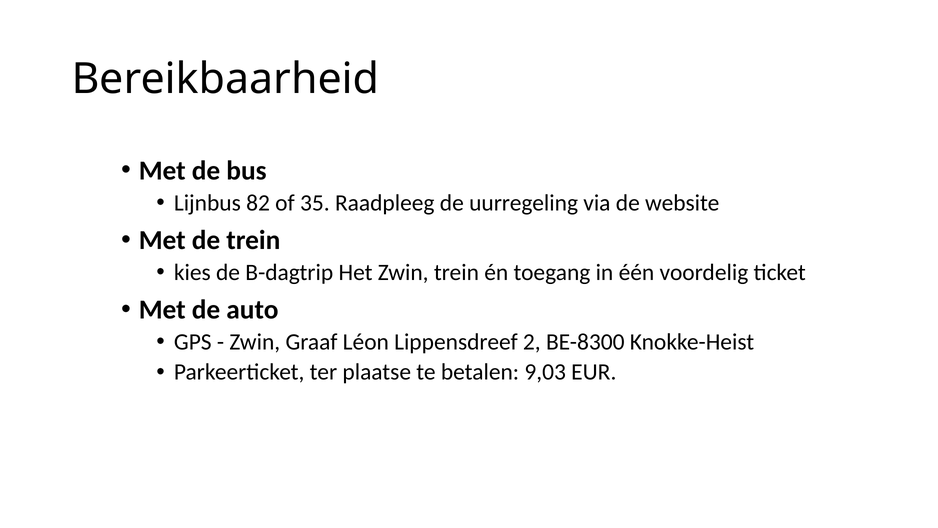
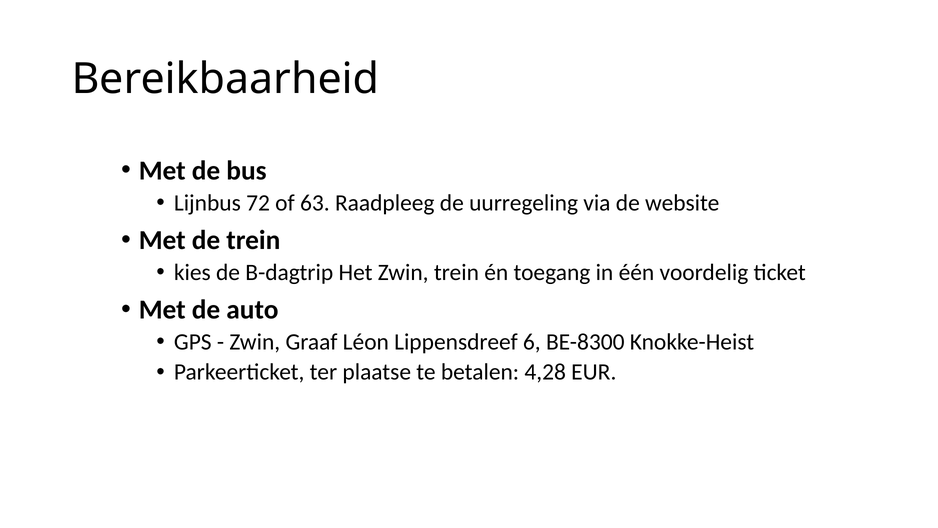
82: 82 -> 72 (258, 203)
35: 35 -> 63 (315, 203)
2: 2 -> 6 (532, 342)
9,03: 9,03 -> 4,28 (545, 372)
